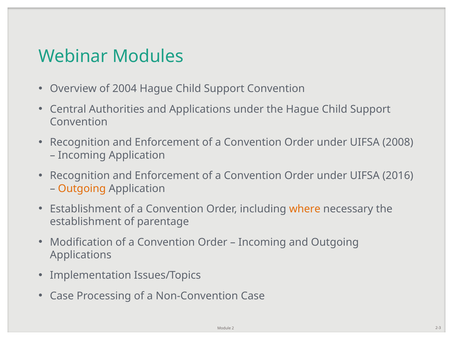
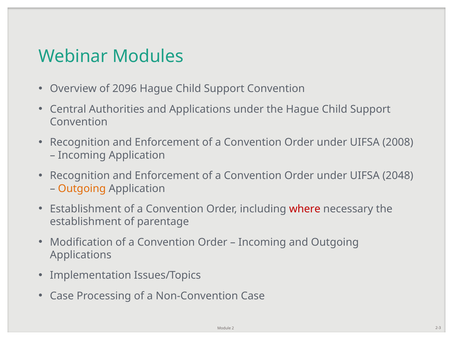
2004: 2004 -> 2096 (125, 89)
2016: 2016 -> 2048 (398, 176)
where colour: orange -> red (305, 209)
